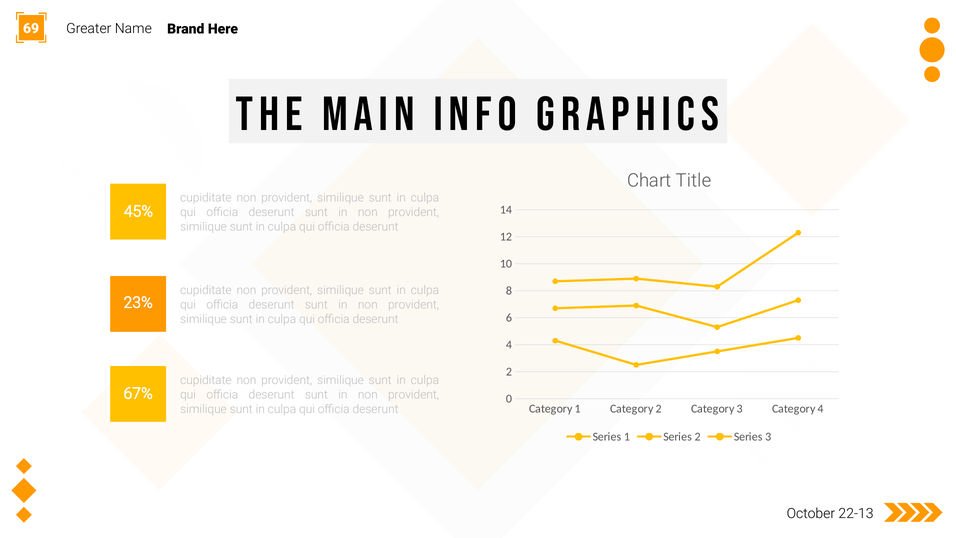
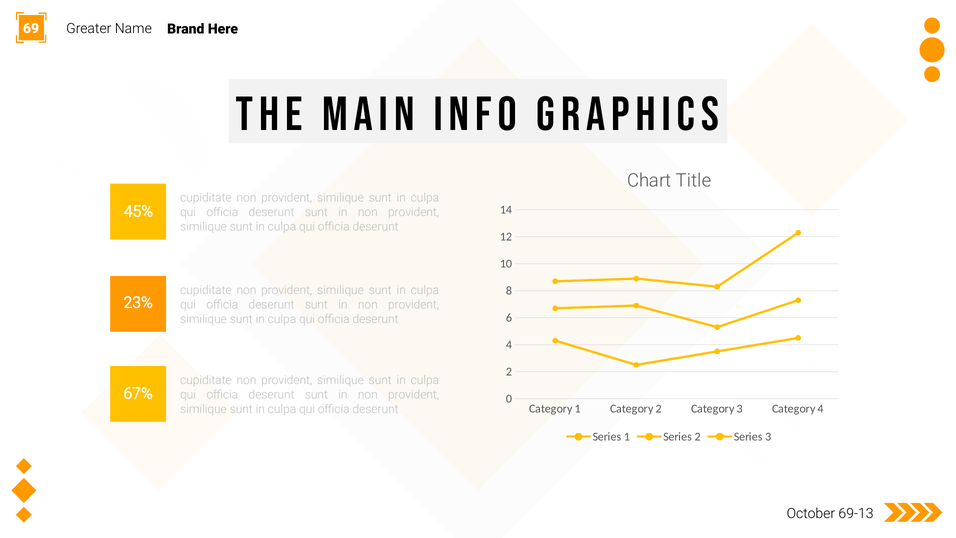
22-13: 22-13 -> 69-13 (856, 513)
